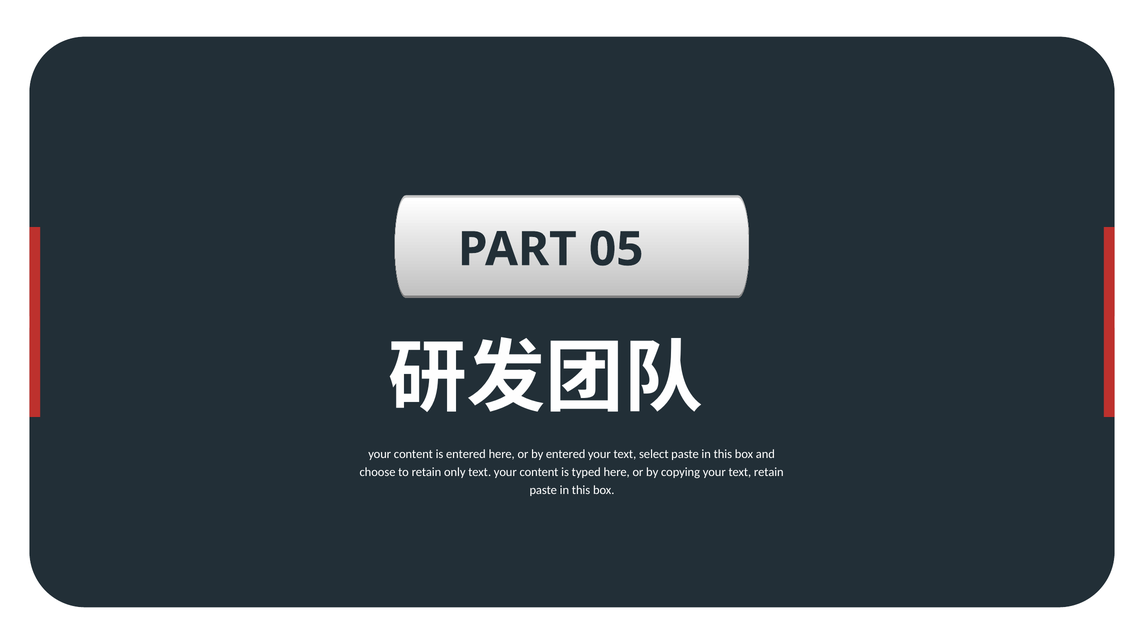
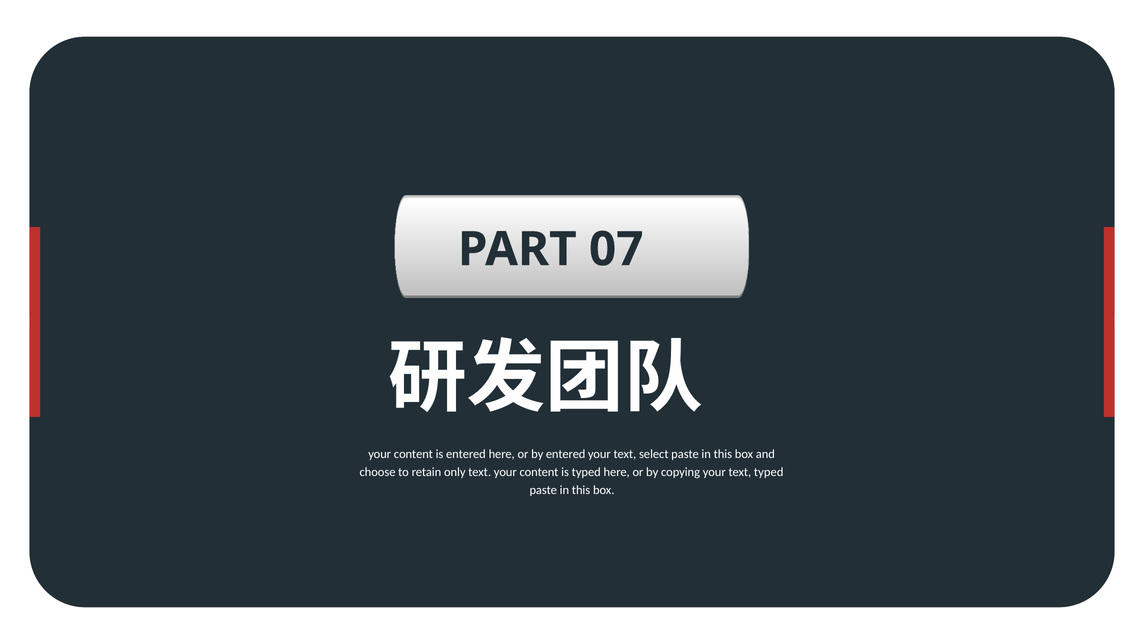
05: 05 -> 07 (616, 249)
text retain: retain -> typed (769, 472)
